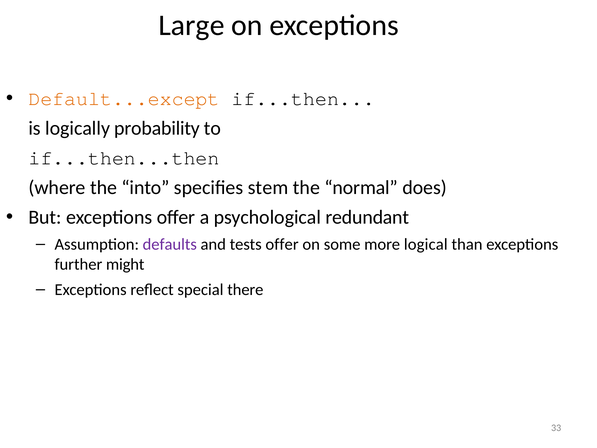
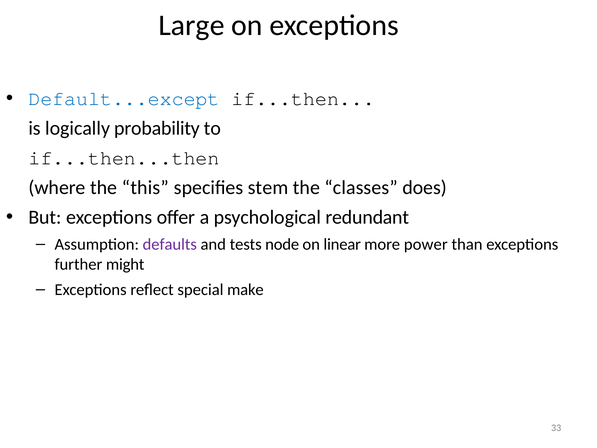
Default...except colour: orange -> blue (124, 99)
into: into -> this (145, 188)
normal: normal -> classes (361, 188)
tests offer: offer -> node (282, 244)
some: some -> linear (342, 244)
logical: logical -> power (426, 244)
there: there -> make (245, 290)
